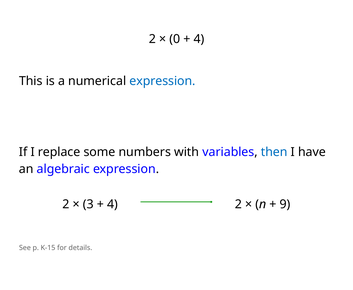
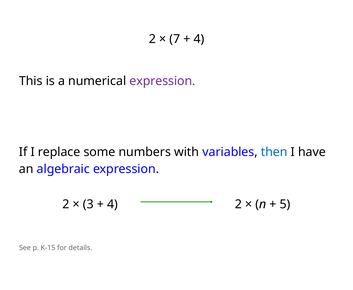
0: 0 -> 7 (175, 39)
expression colour: blue -> purple (162, 81)
9: 9 -> 5 (285, 204)
